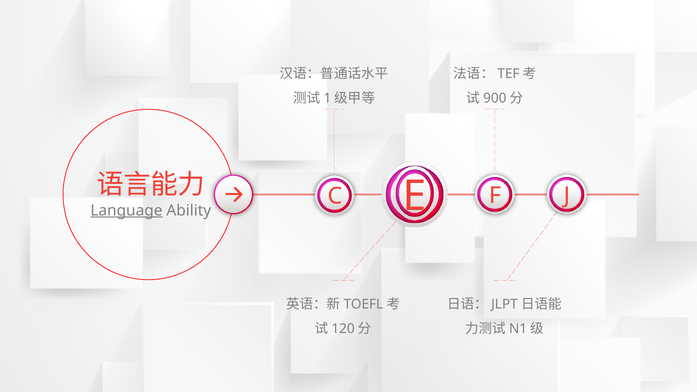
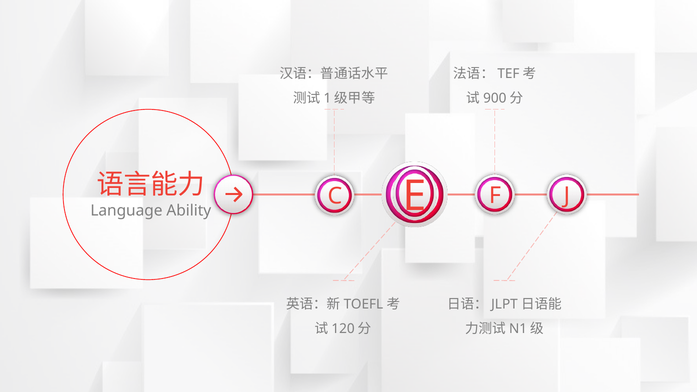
Language underline: present -> none (126, 210)
